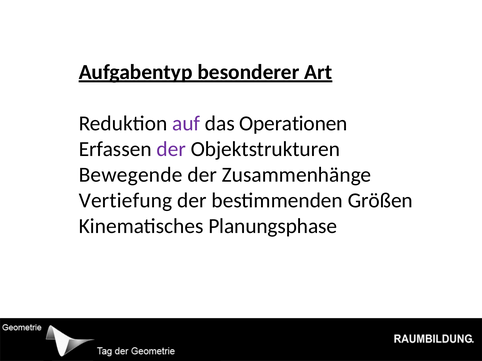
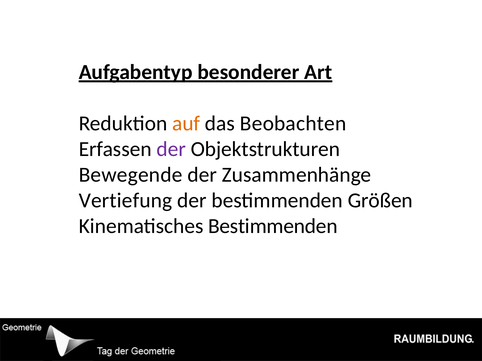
auf colour: purple -> orange (186, 124)
Operationen: Operationen -> Beobachten (293, 124)
Kinematisches Planungsphase: Planungsphase -> Bestimmenden (273, 226)
